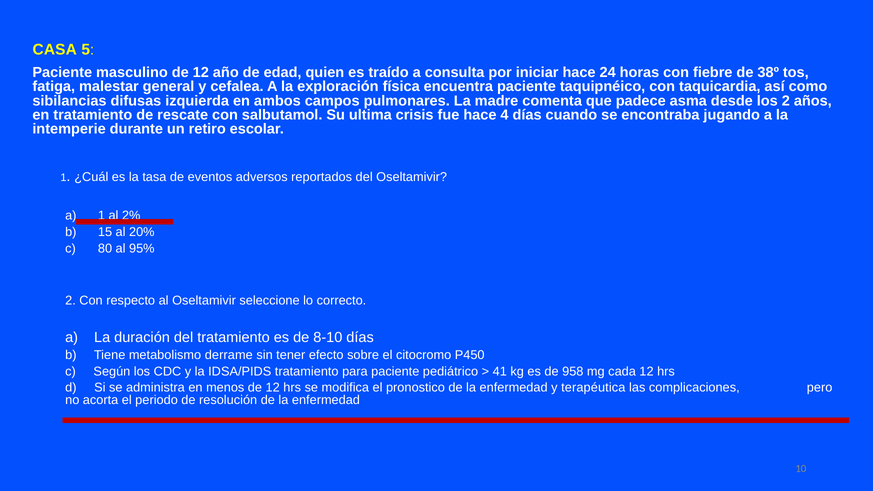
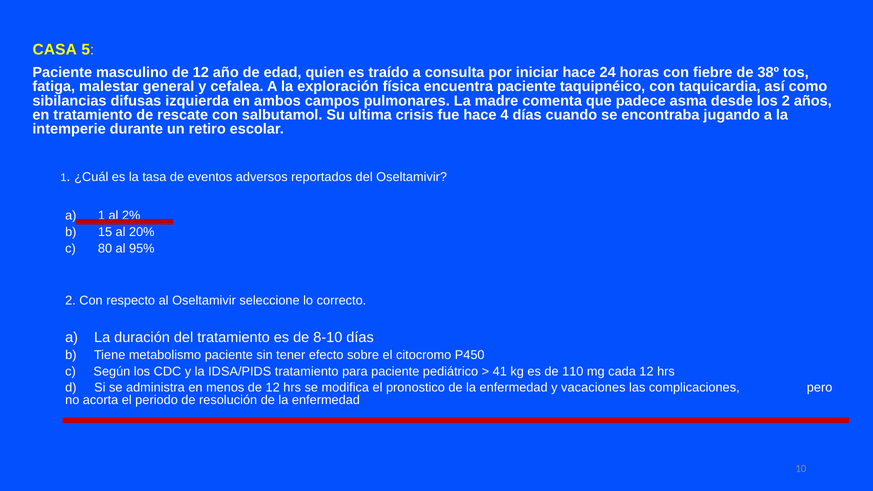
metabolismo derrame: derrame -> paciente (229, 355)
958: 958 -> 110 (573, 371)
terapéutica: terapéutica -> vacaciones (593, 388)
